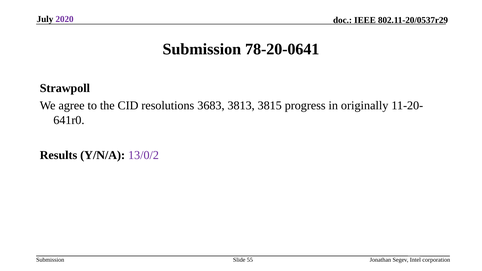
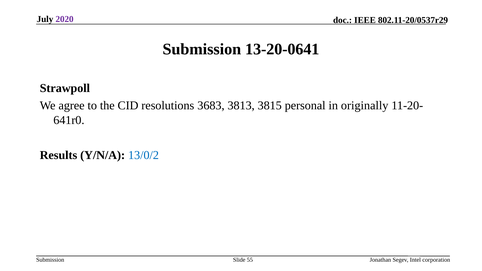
78-20-0641: 78-20-0641 -> 13-20-0641 (282, 49)
progress: progress -> personal (305, 106)
13/0/2 colour: purple -> blue (144, 155)
